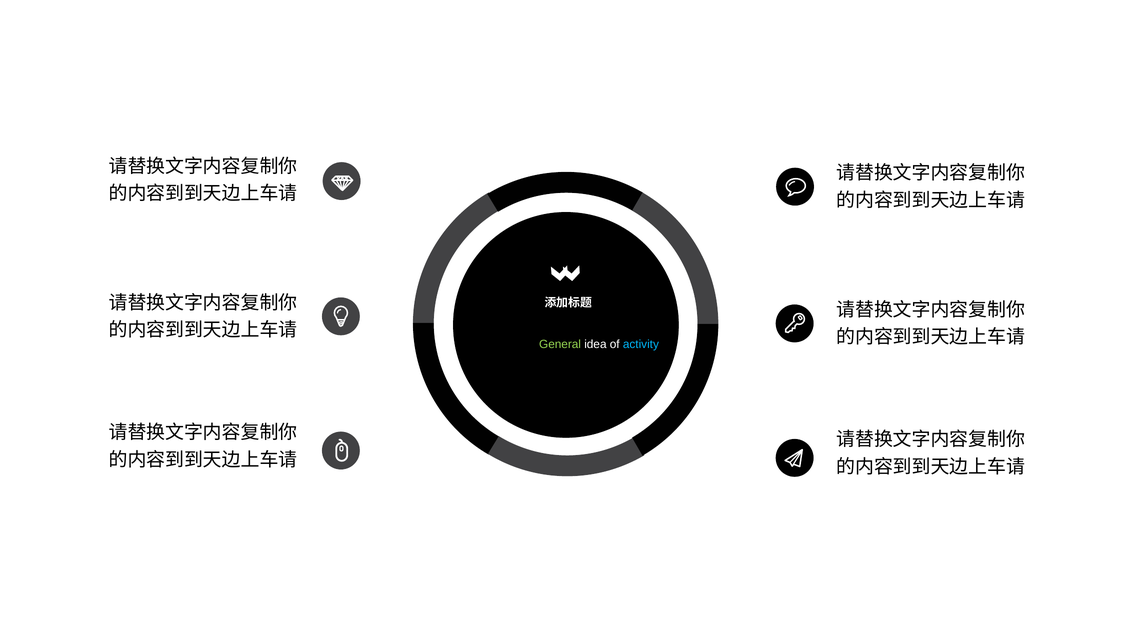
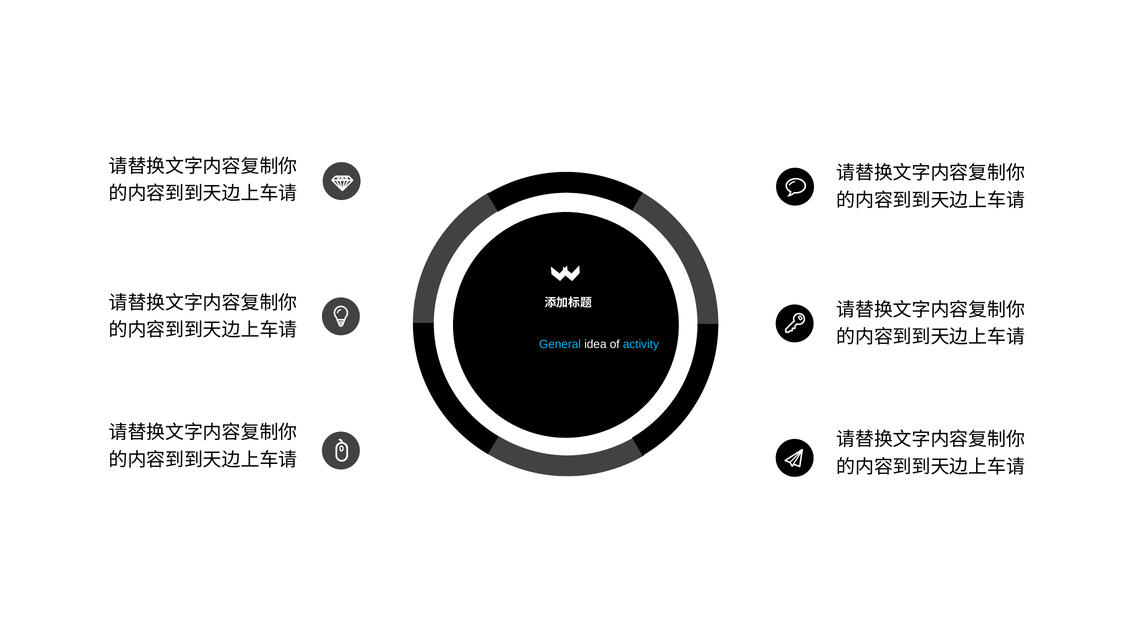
General colour: light green -> light blue (560, 344)
